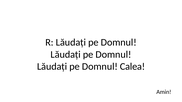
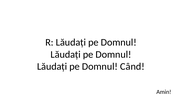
Calea: Calea -> Când (132, 67)
